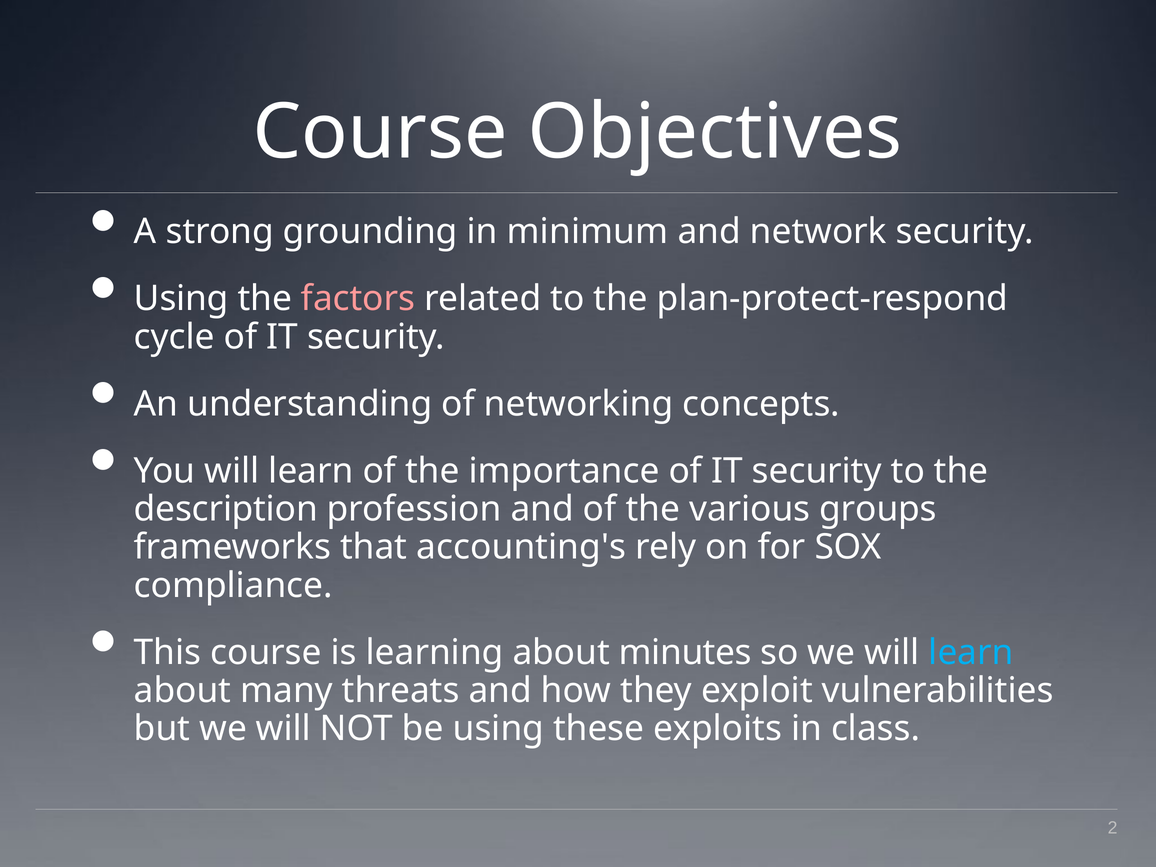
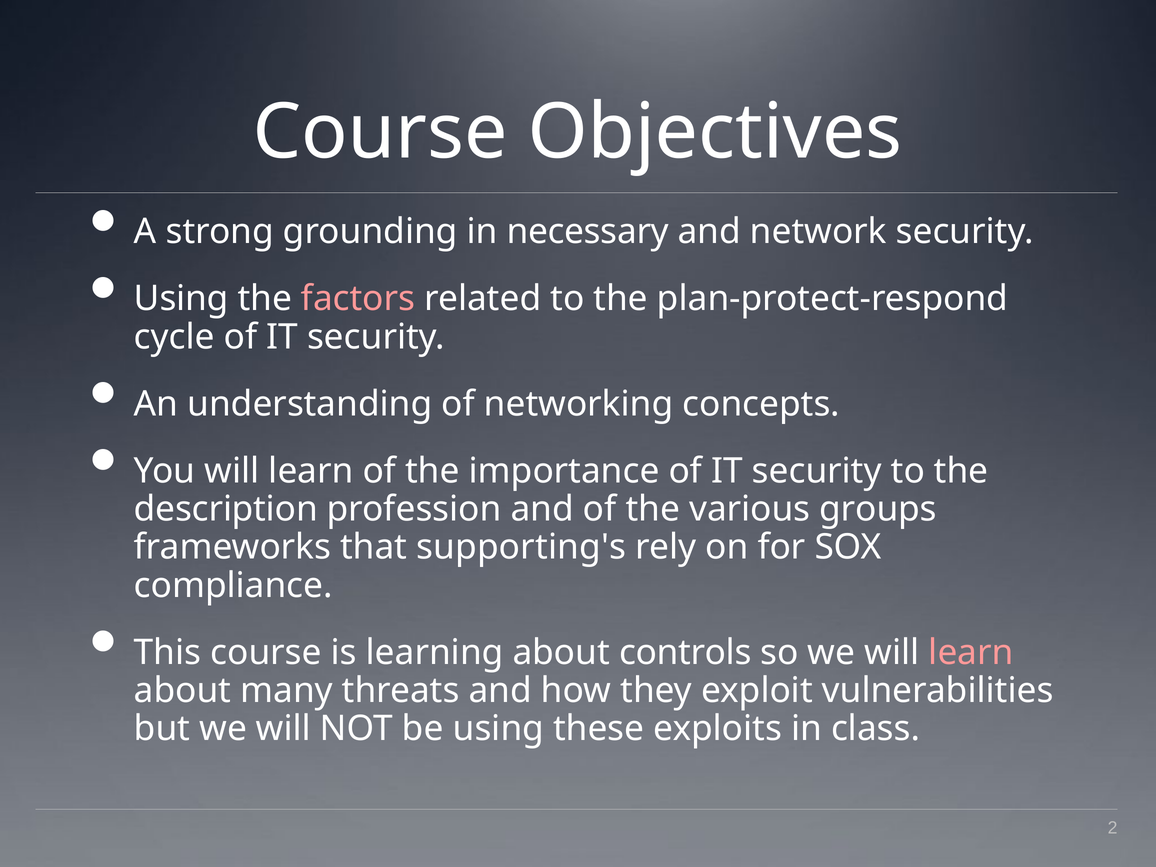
minimum: minimum -> necessary (588, 232)
accounting's: accounting's -> supporting's (521, 547)
minutes: minutes -> controls (685, 652)
learn colour: light blue -> pink (971, 652)
